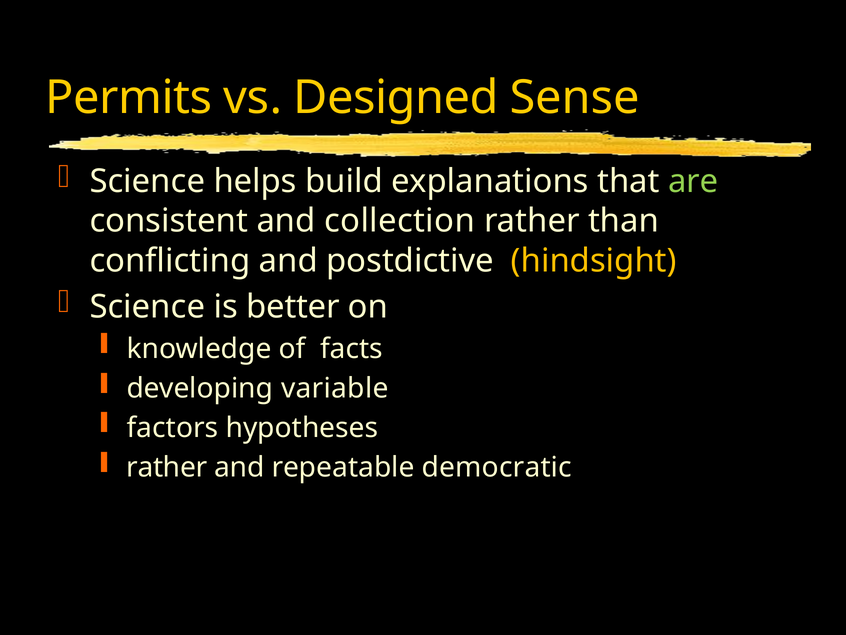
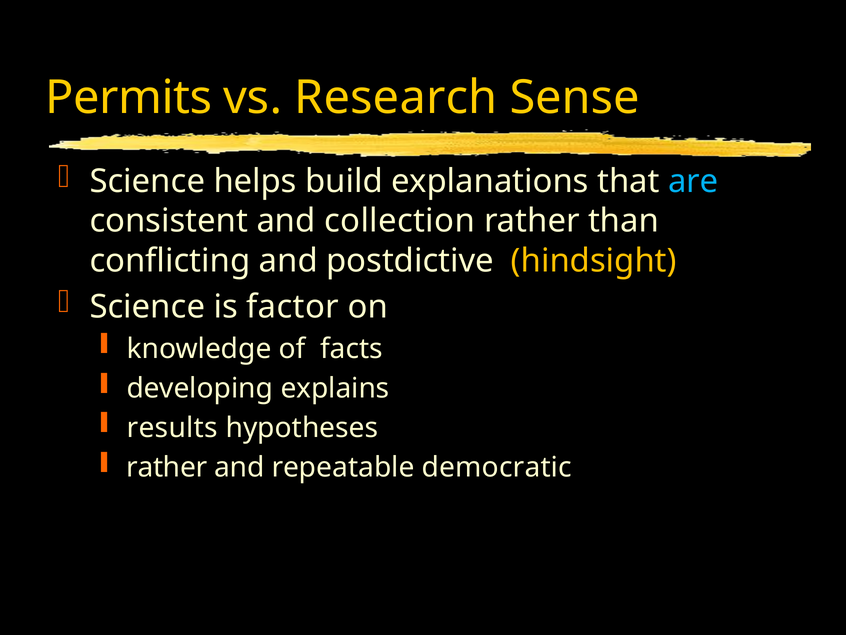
Designed: Designed -> Research (396, 98)
are colour: light green -> light blue (693, 181)
better: better -> factor (293, 307)
variable: variable -> explains (335, 388)
factors: factors -> results (172, 427)
